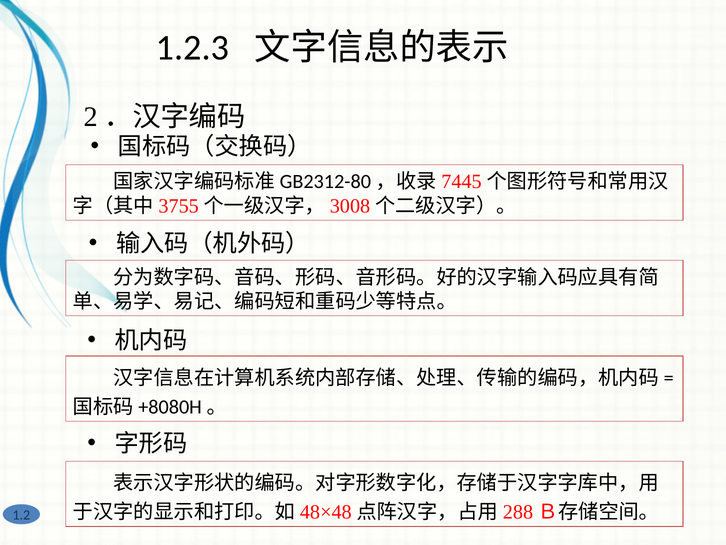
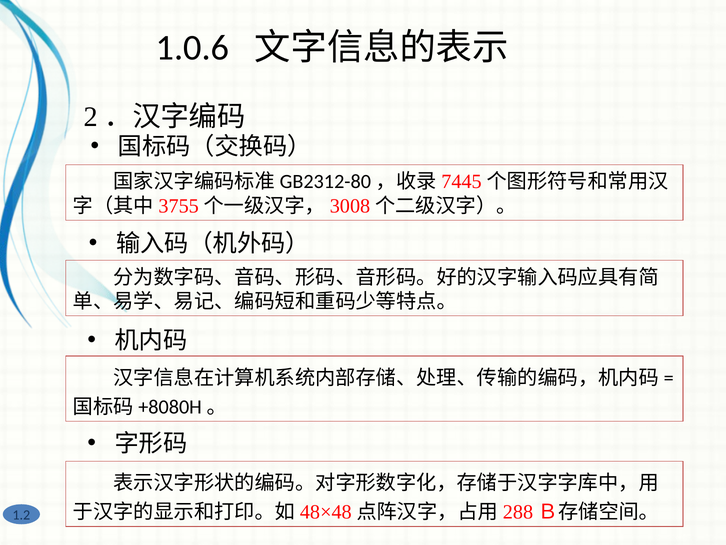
1.2.3: 1.2.3 -> 1.0.6 (193, 48)
